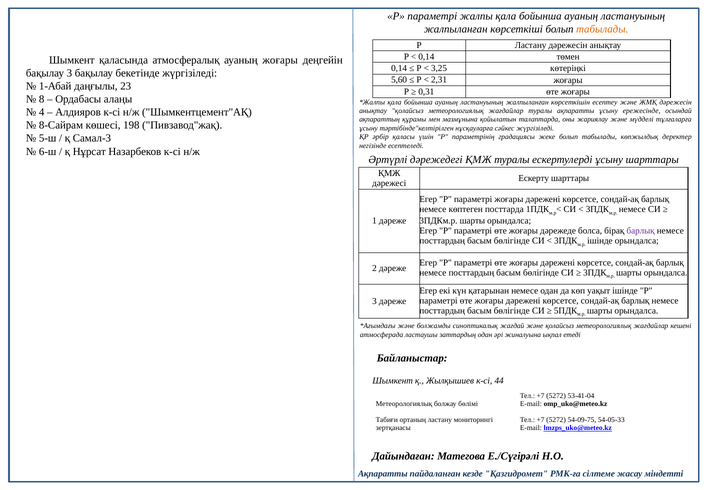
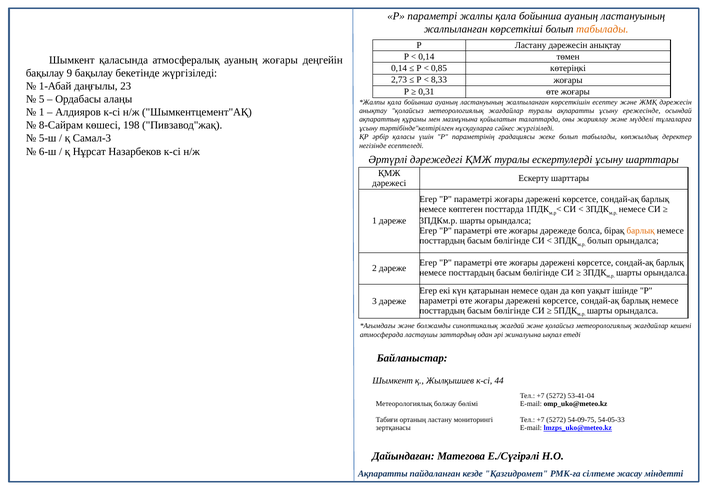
3,25: 3,25 -> 0,85 (439, 68)
бақылау 3: 3 -> 9 (69, 73)
5,60: 5,60 -> 2,73 (399, 80)
2,31: 2,31 -> 8,33 (439, 80)
8: 8 -> 5 (42, 99)
4: 4 -> 1 (42, 112)
барлық colour: purple -> orange (641, 231)
ішінде: ішінде -> болып (600, 241)
